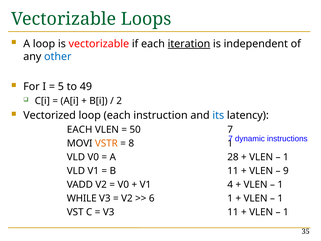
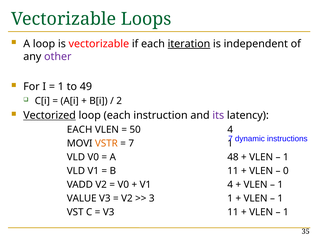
other colour: blue -> purple (58, 57)
5: 5 -> 1 (61, 87)
Vectorized underline: none -> present (50, 115)
its colour: blue -> purple (218, 115)
50 7: 7 -> 4 (230, 129)
8: 8 -> 7 (131, 143)
28: 28 -> 48 (233, 157)
9: 9 -> 0 (286, 171)
WHILE: WHILE -> VALUE (82, 198)
6: 6 -> 3 (152, 198)
